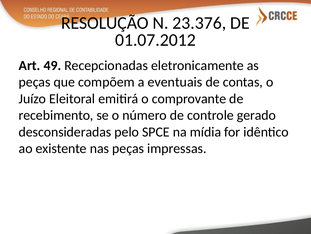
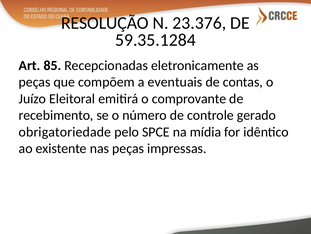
01.07.2012: 01.07.2012 -> 59.35.1284 (155, 40)
49: 49 -> 85 (52, 65)
desconsideradas: desconsideradas -> obrigatoriedade (65, 132)
